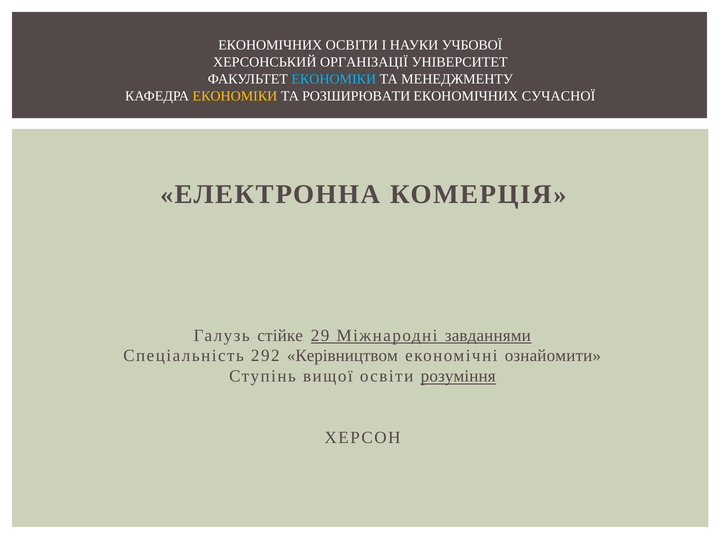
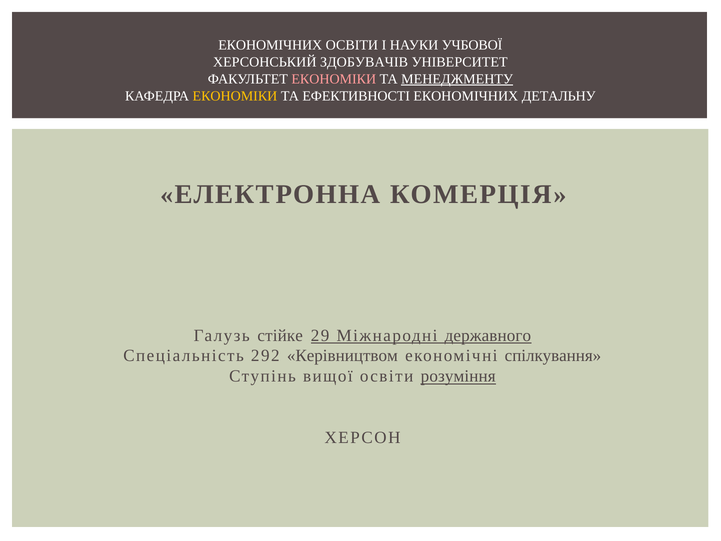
ОРГАНІЗАЦІЇ: ОРГАНІЗАЦІЇ -> ЗДОБУВАЧІВ (364, 62)
ЕКОНОМІКИ colour: light blue -> pink (334, 79)
МЕНЕДЖМЕНТУ underline: none -> present (457, 79)
РОЗШИРЮВАТИ: РОЗШИРЮВАТИ -> ЕФЕКТИВНОСТІ (356, 96)
СУЧАСНОЇ: СУЧАСНОЇ -> ДЕТАЛЬНУ (559, 96)
завданнями: завданнями -> державного (488, 335)
ознайомити: ознайомити -> спілкування (553, 356)
